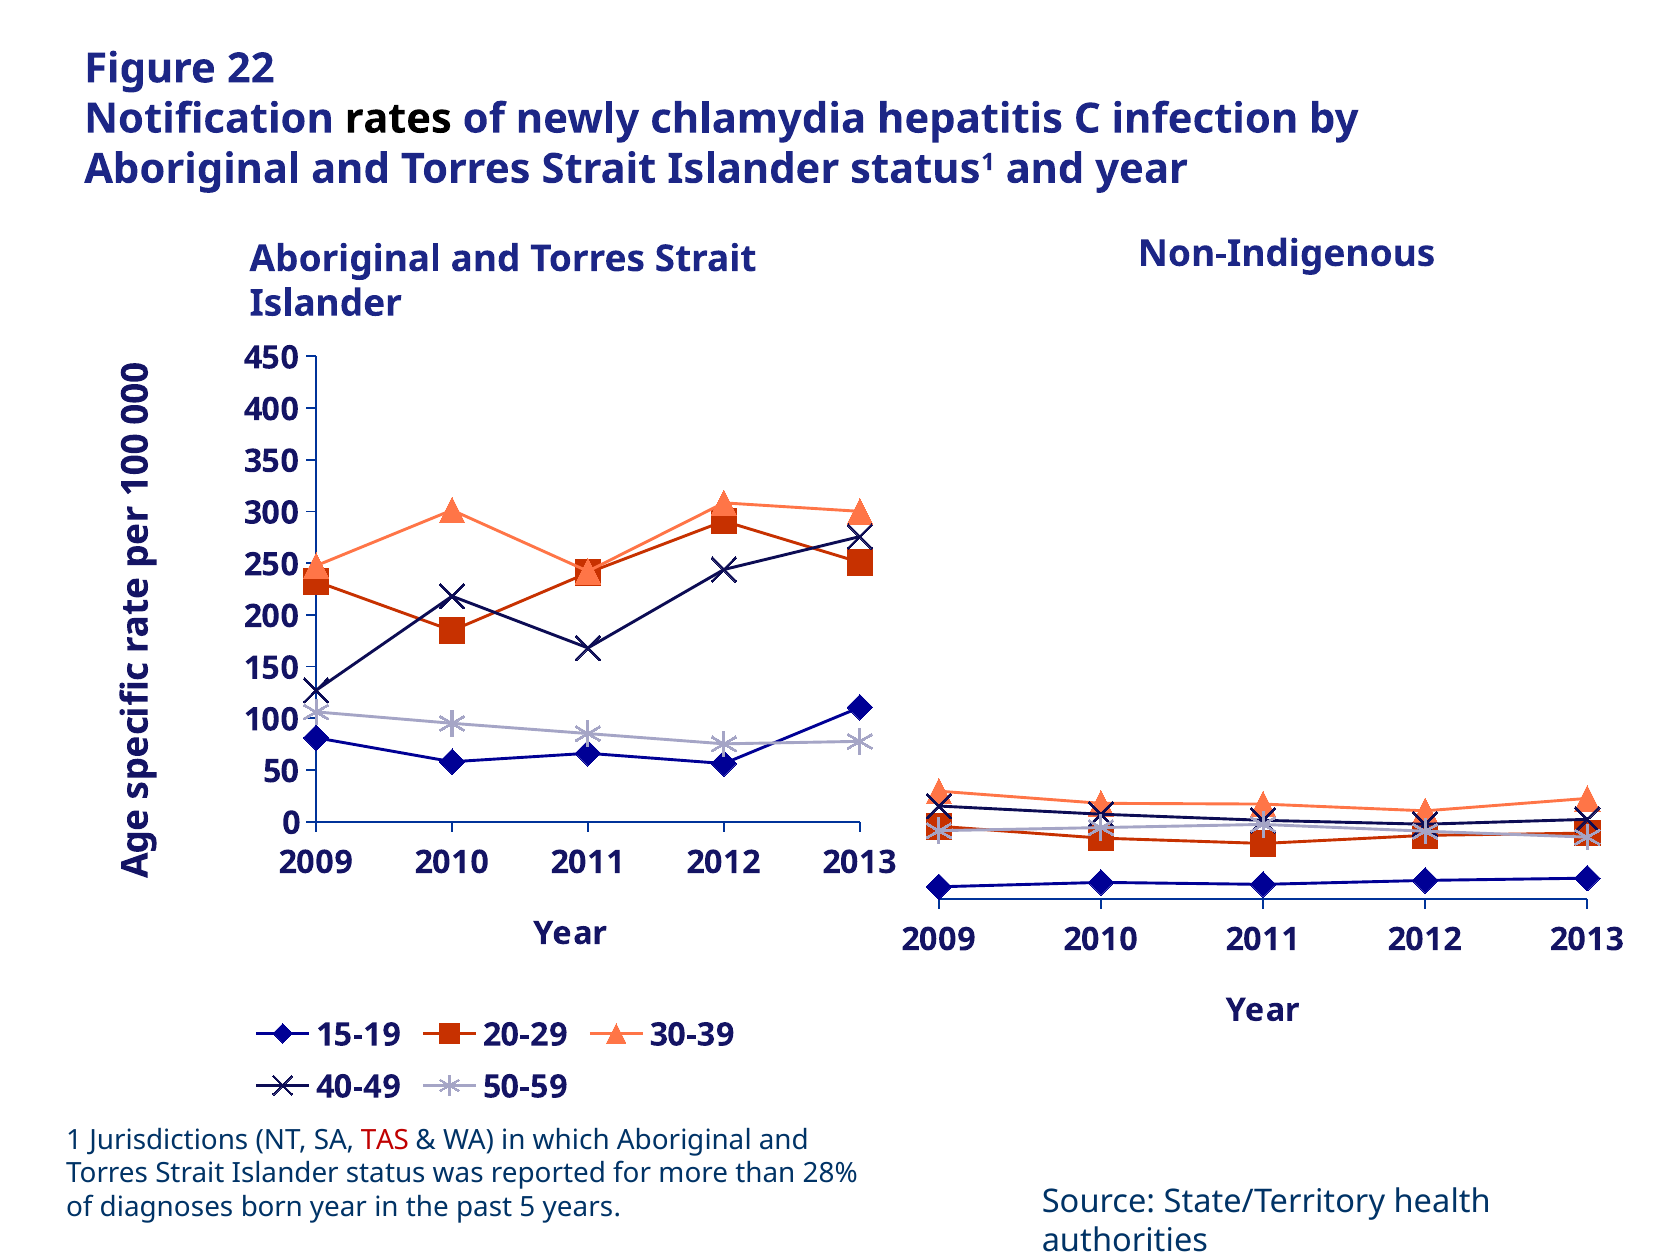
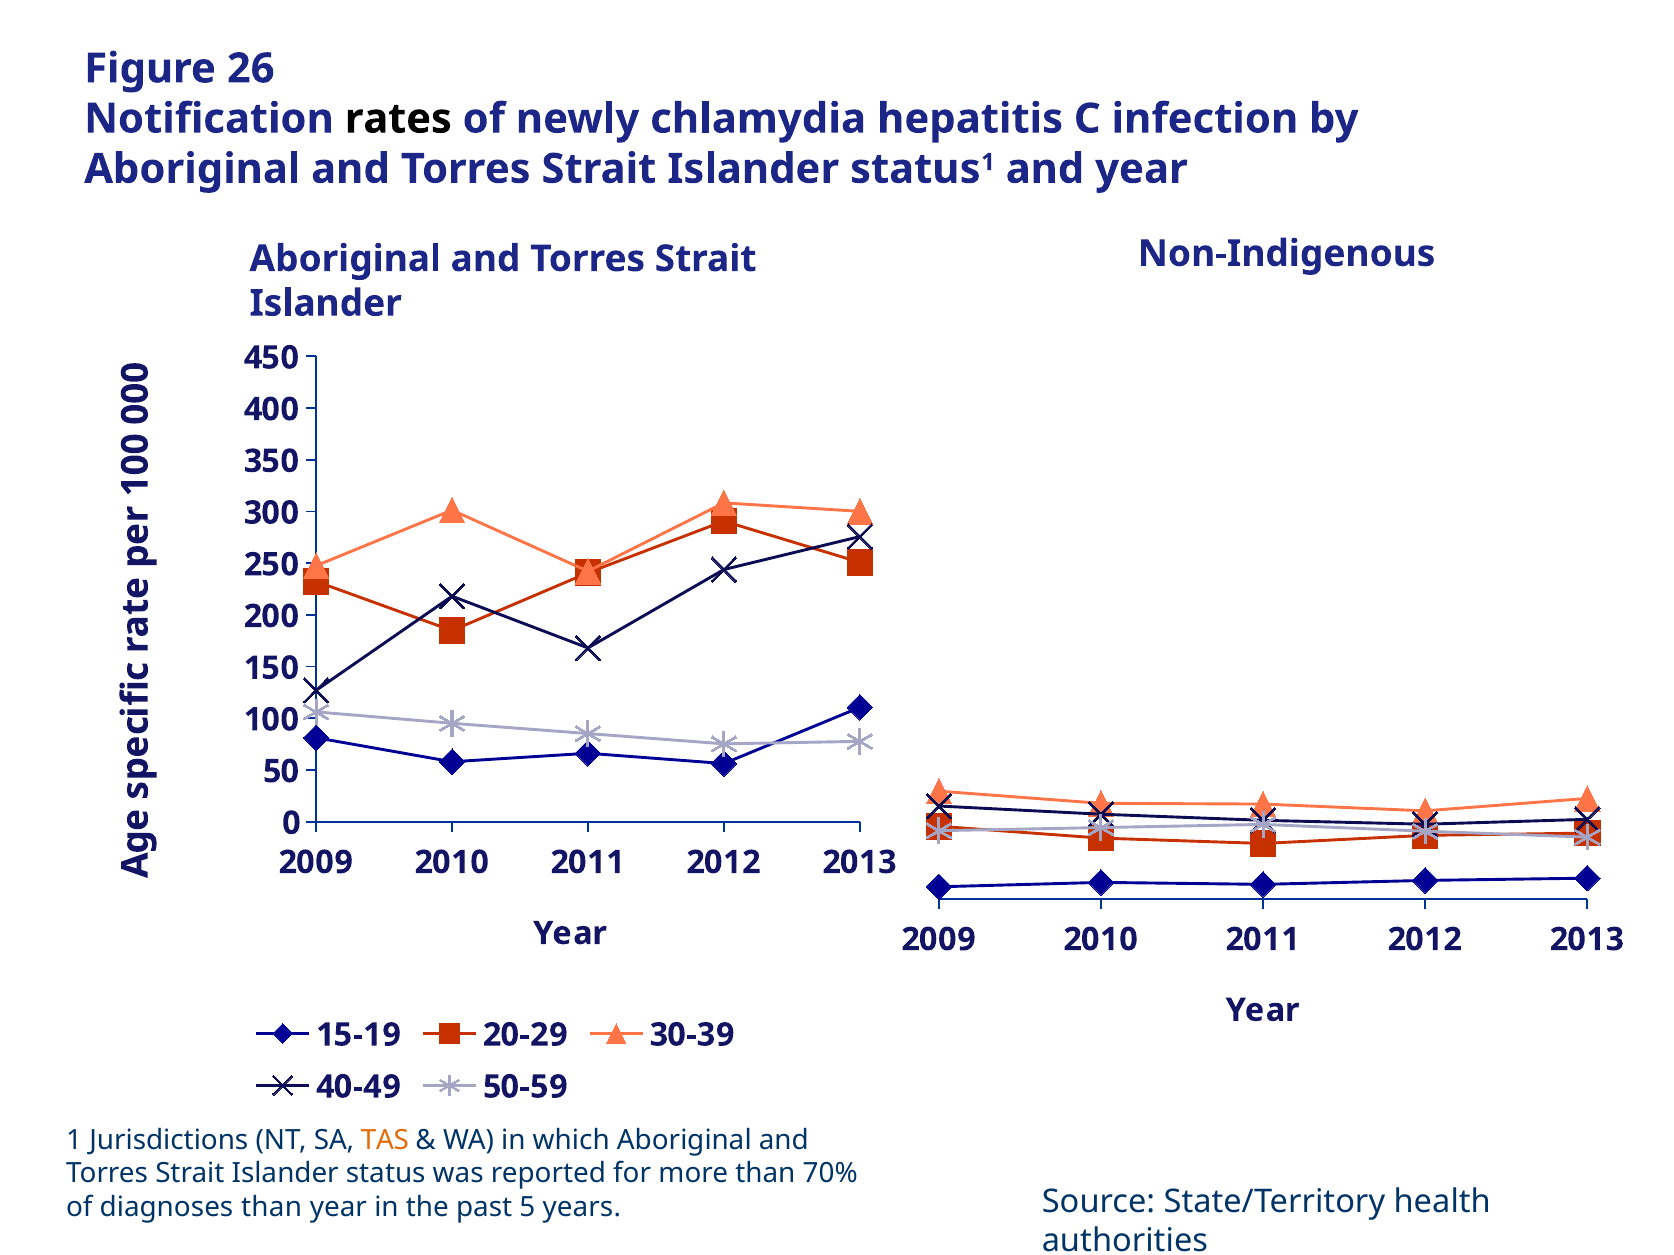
22: 22 -> 26 (251, 69)
TAS colour: red -> orange (385, 1140)
28%: 28% -> 70% (830, 1174)
diagnoses born: born -> than (272, 1207)
